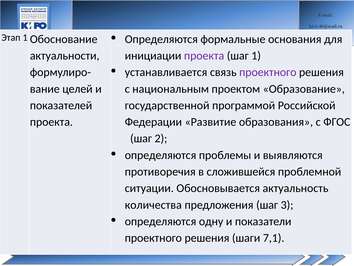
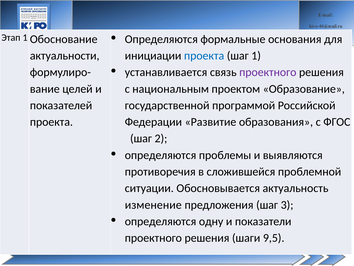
проекта colour: purple -> blue (204, 56)
количества: количества -> изменение (153, 204)
7,1: 7,1 -> 9,5 (274, 238)
